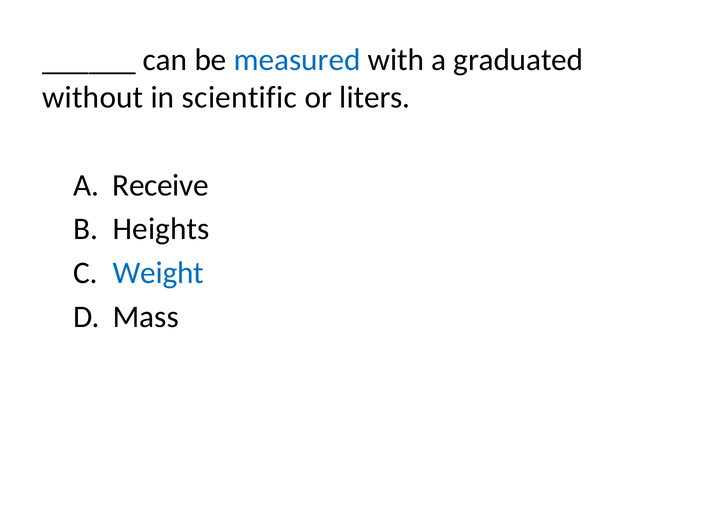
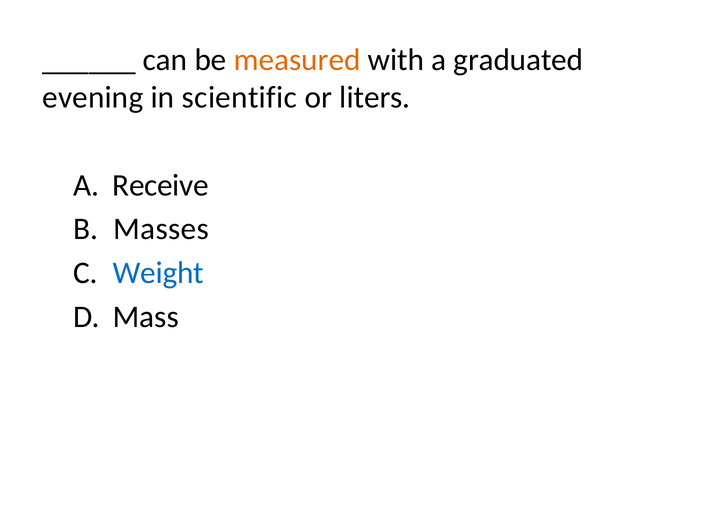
measured colour: blue -> orange (297, 60)
without: without -> evening (93, 97)
Heights: Heights -> Masses (161, 229)
